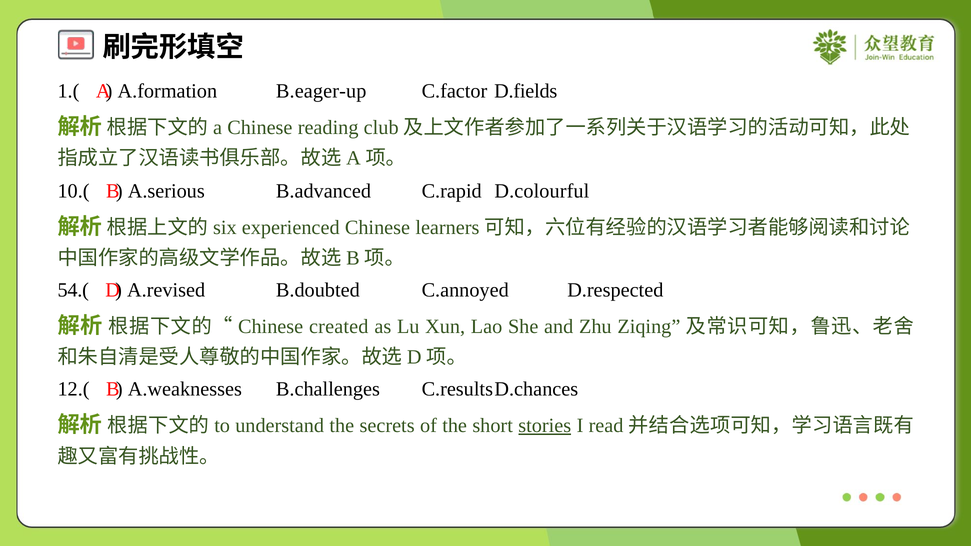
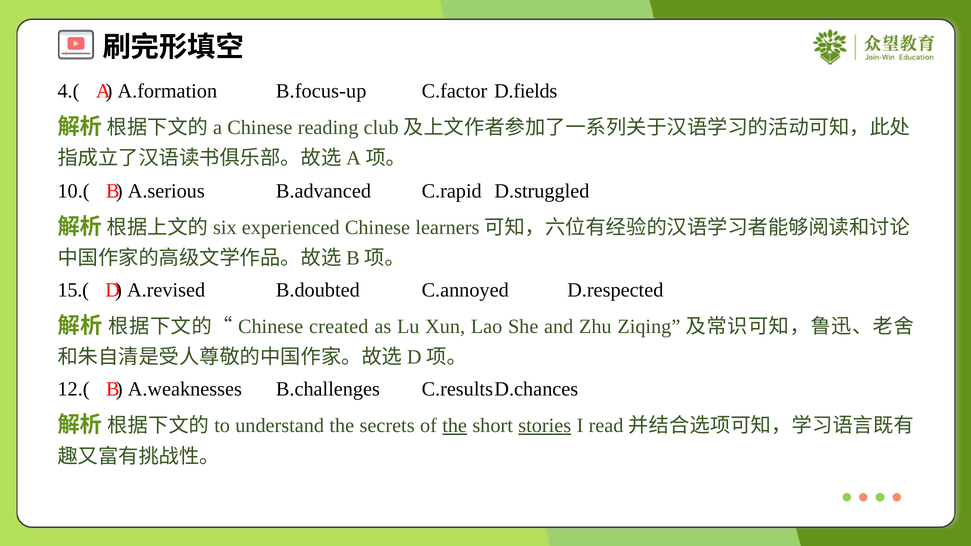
1.(: 1.( -> 4.( (68, 91)
B.eager-up: B.eager-up -> B.focus-up (321, 91)
D.colourful: D.colourful -> D.struggled (542, 191)
54.(: 54.( -> 15.( (73, 290)
the underline: none -> present (455, 426)
